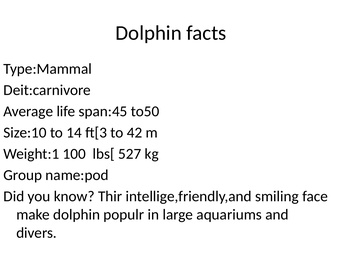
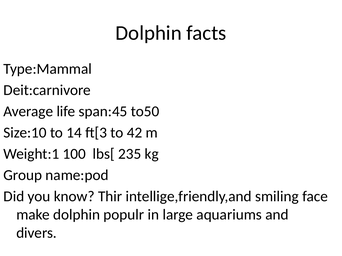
527: 527 -> 235 (130, 154)
